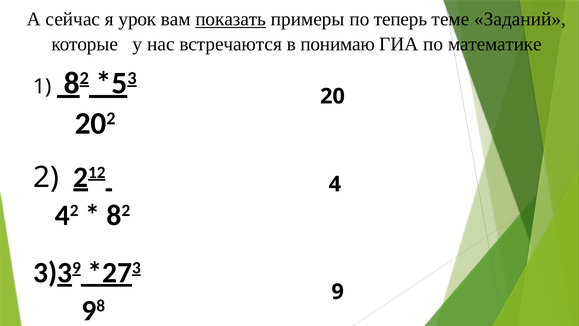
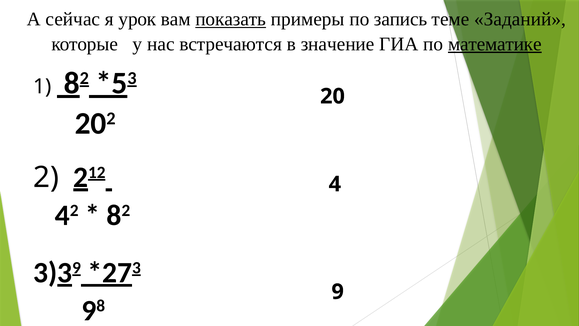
теперь: теперь -> запись (401, 19)
понимаю: понимаю -> значение (338, 44)
математике underline: none -> present (495, 44)
